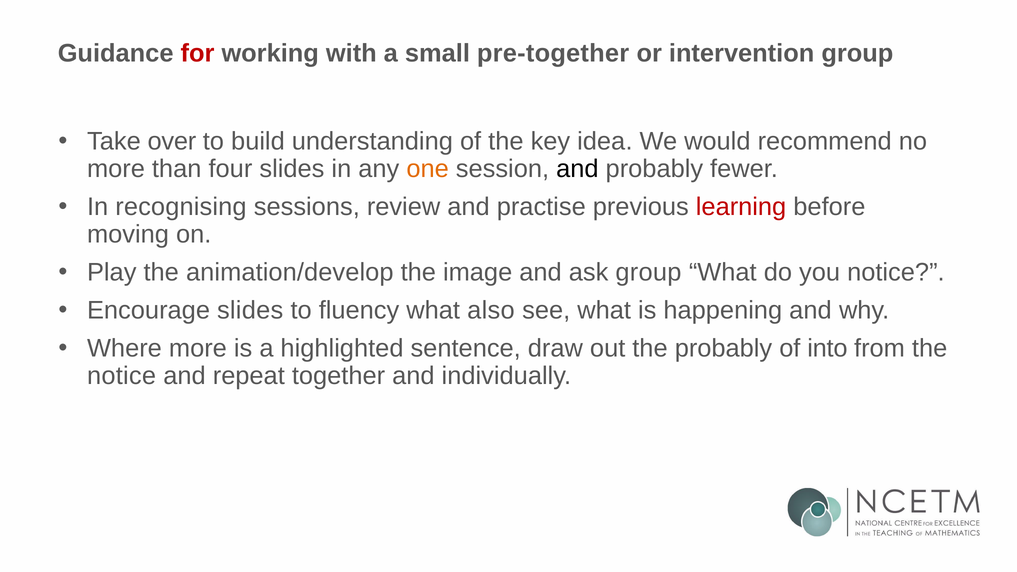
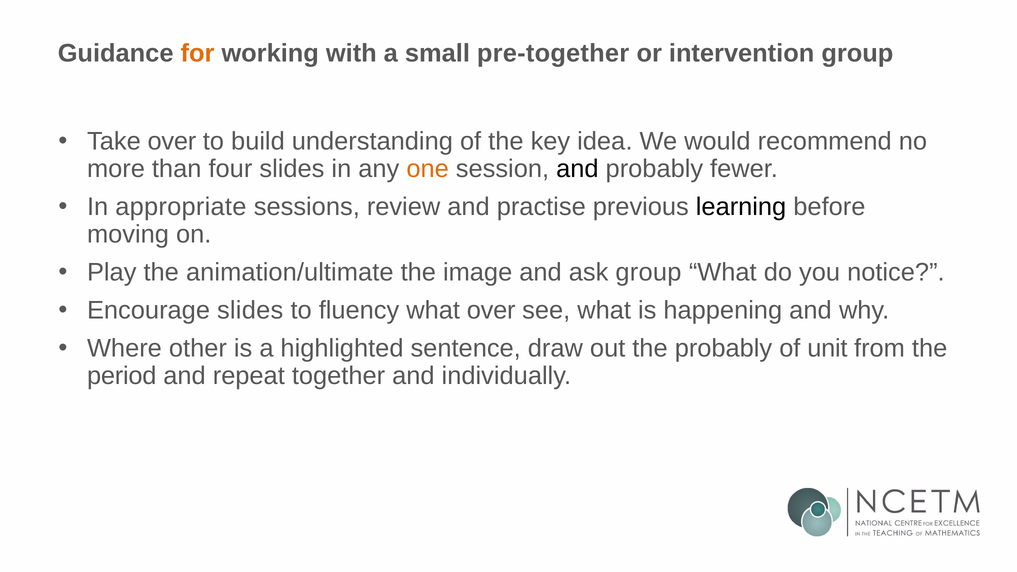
for colour: red -> orange (197, 53)
recognising: recognising -> appropriate (181, 207)
learning colour: red -> black (741, 207)
animation/develop: animation/develop -> animation/ultimate (290, 272)
what also: also -> over (491, 310)
Where more: more -> other (198, 348)
into: into -> unit (827, 348)
notice: notice -> period (122, 376)
